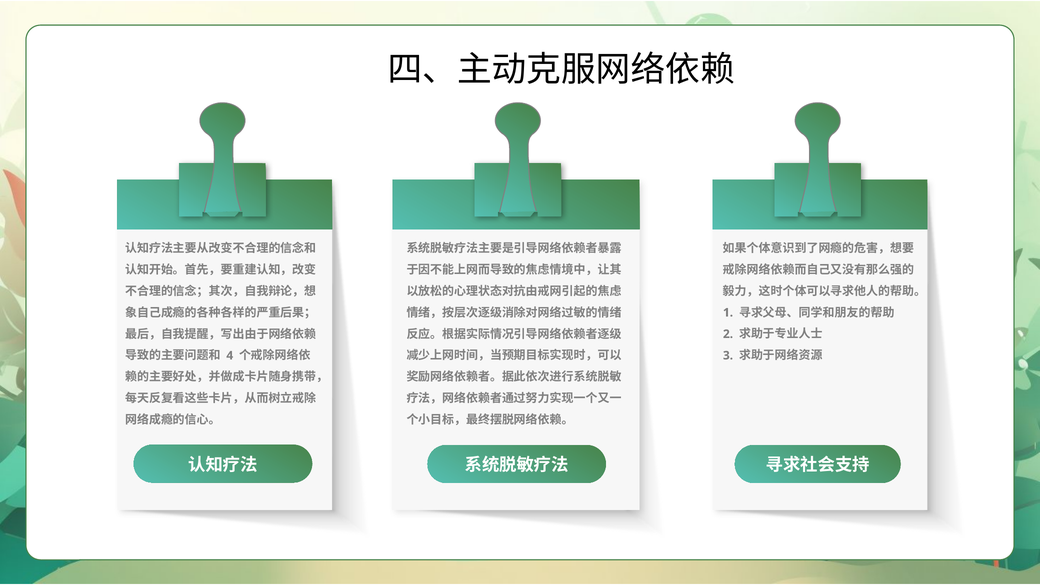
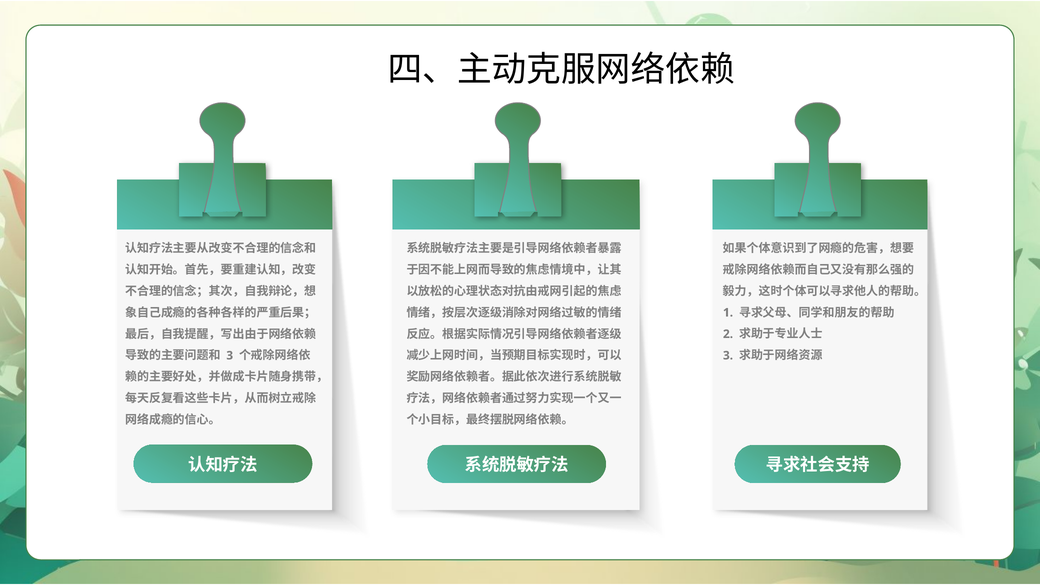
4: 4 -> 3 (230, 356)
